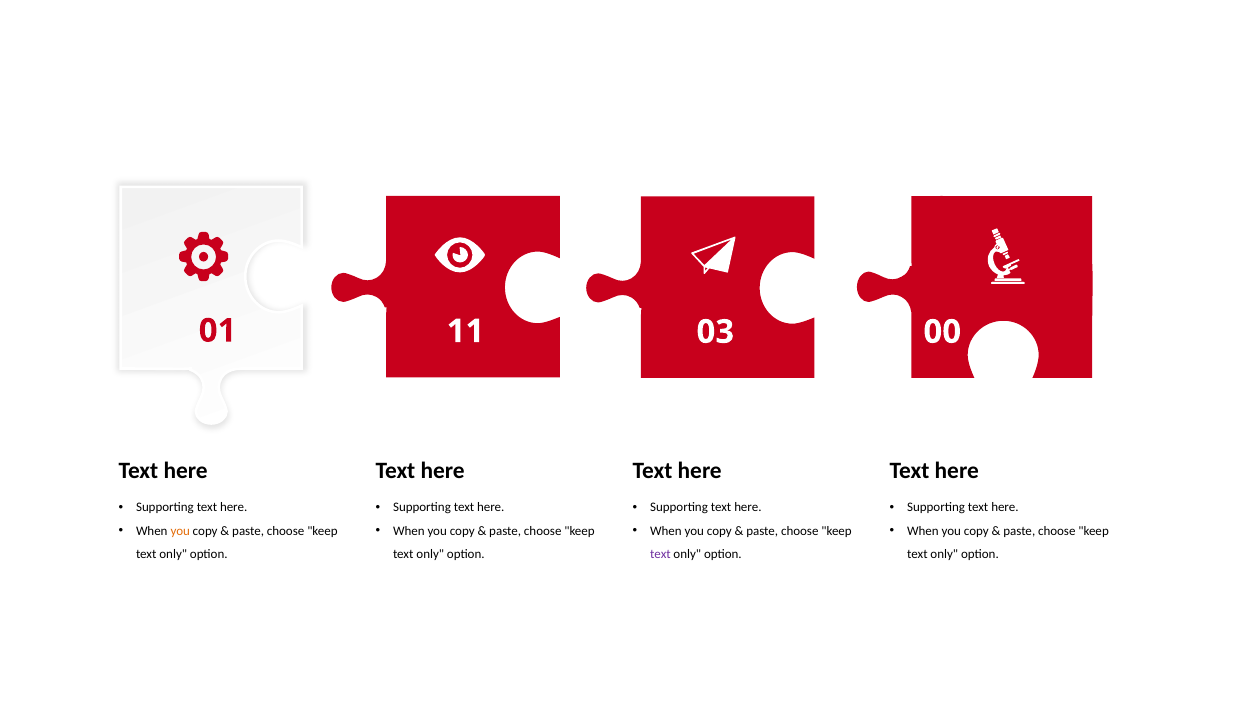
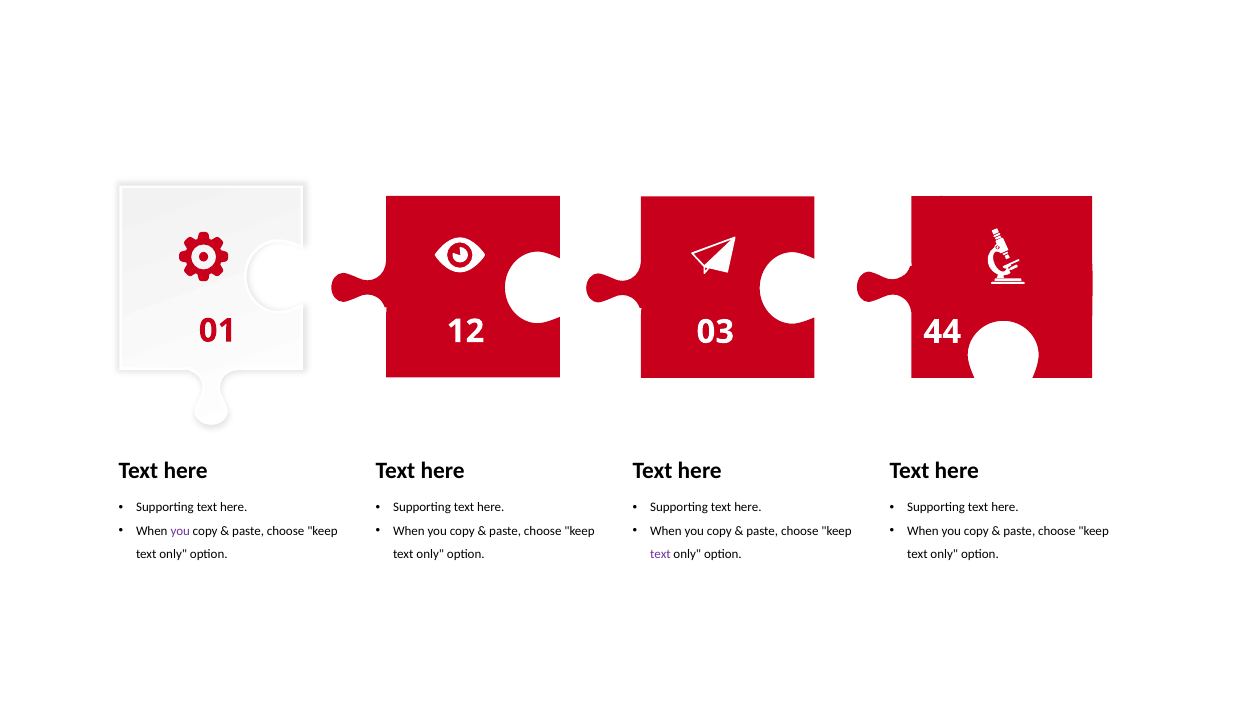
11: 11 -> 12 (465, 331)
00: 00 -> 44 (942, 332)
you colour: orange -> purple (180, 531)
